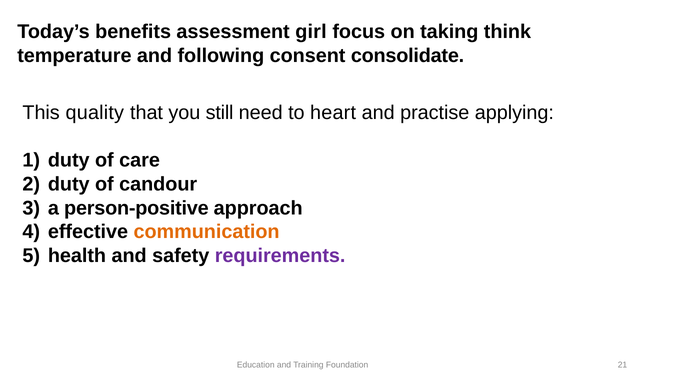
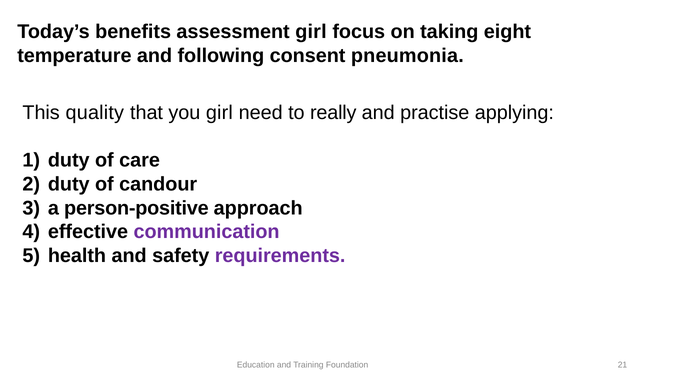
think: think -> eight (507, 32)
consolidate: consolidate -> pneumonia (407, 56)
you still: still -> girl (219, 113)
heart: heart -> really (333, 113)
communication colour: orange -> purple (207, 232)
